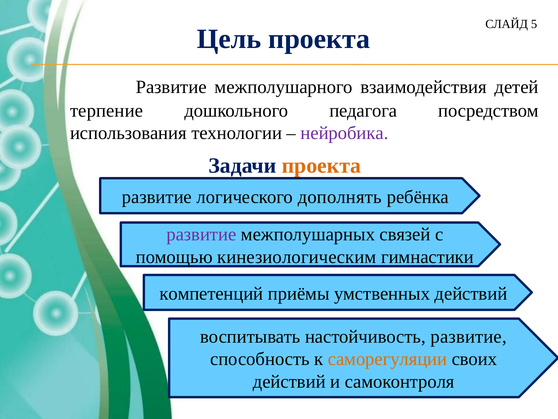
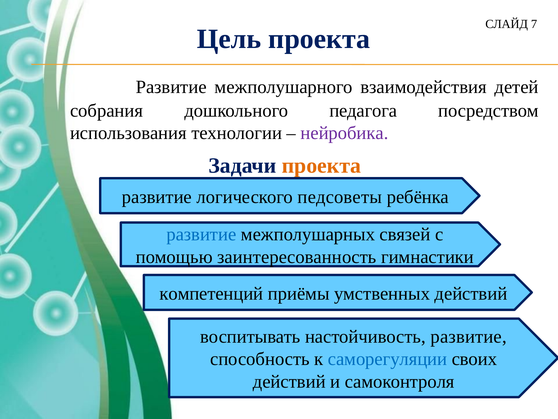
5: 5 -> 7 (534, 24)
терпение: терпение -> собрания (107, 110)
дополнять: дополнять -> педсоветы (340, 197)
развитие colour: purple -> blue (201, 234)
кинезиологическим: кинезиологическим -> заинтересованность (297, 257)
саморегуляции colour: orange -> blue (388, 359)
